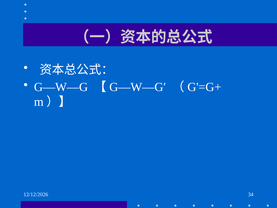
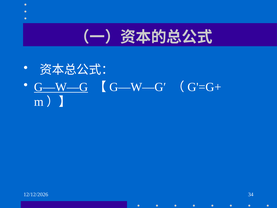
G—W—G underline: none -> present (61, 87)
